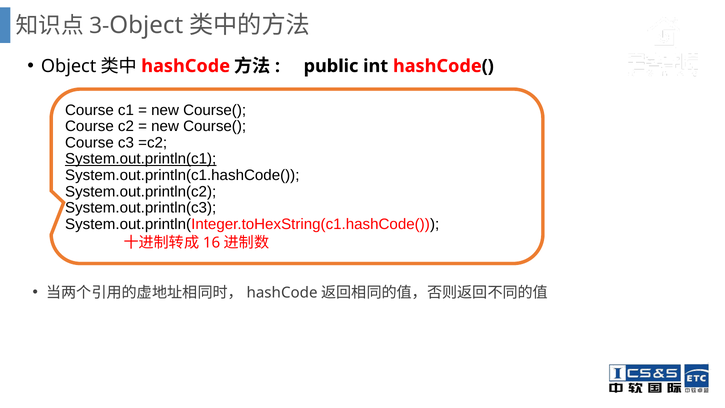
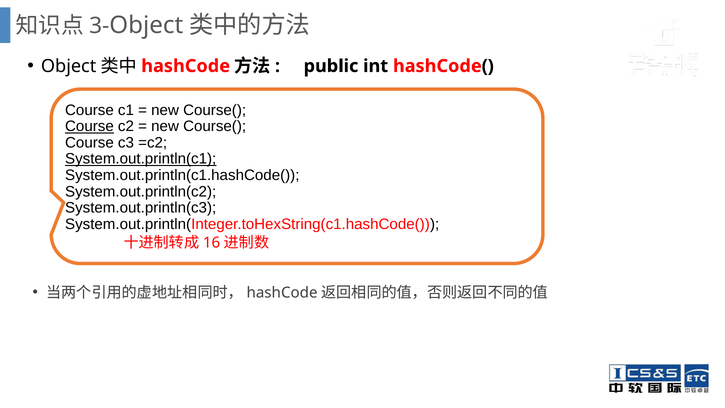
Course underline: none -> present (89, 126)
